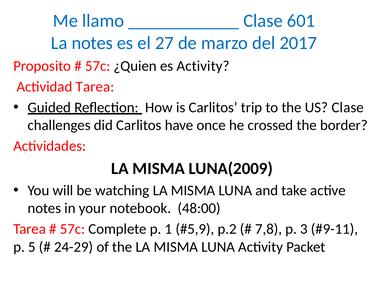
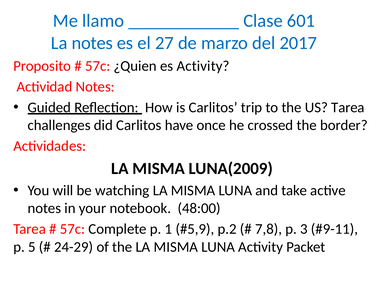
Actividad Tarea: Tarea -> Notes (95, 87)
US Clase: Clase -> Tarea (348, 107)
